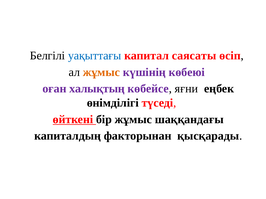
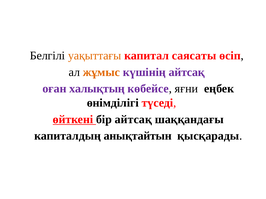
уақыттағы colour: blue -> orange (95, 56)
күшінің көбеюі: көбеюі -> айтсақ (187, 72)
бір жұмыс: жұмыс -> айтсақ (133, 120)
факторынан: факторынан -> анықтайтын (138, 136)
